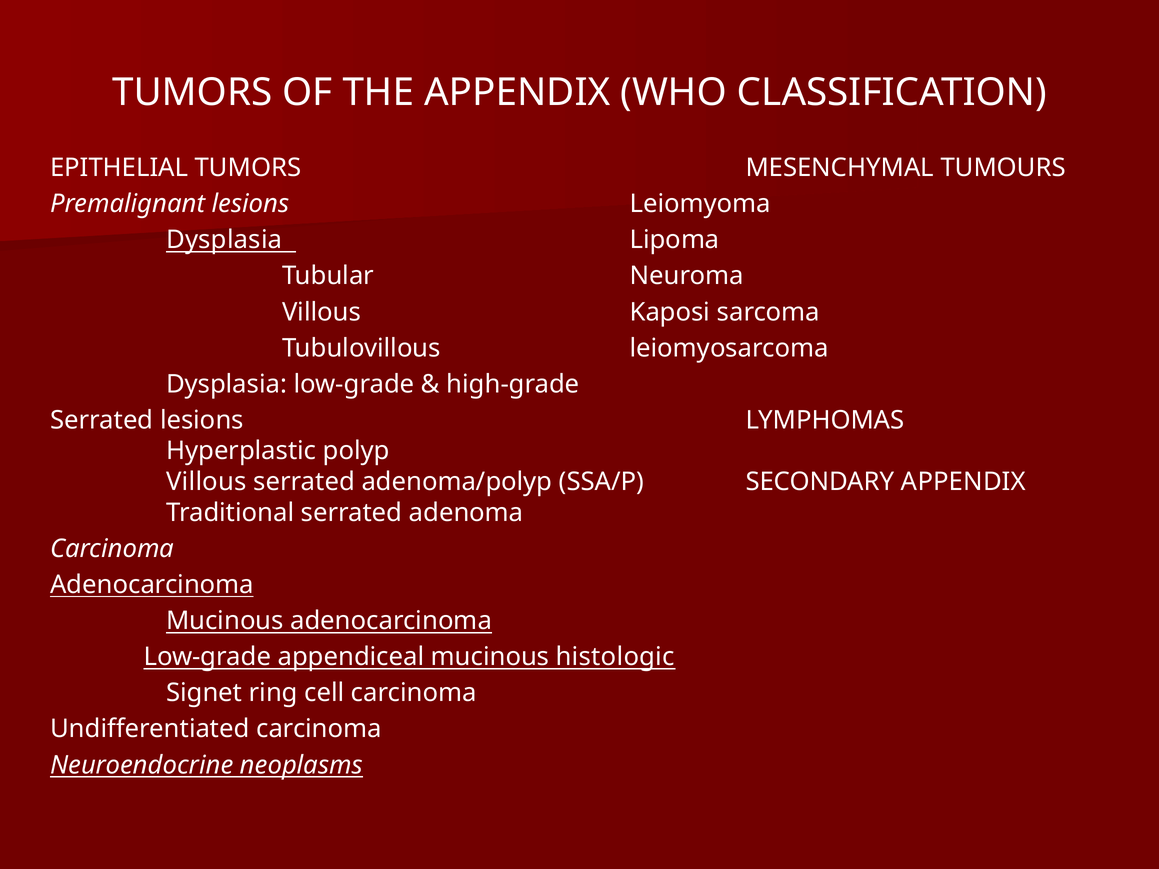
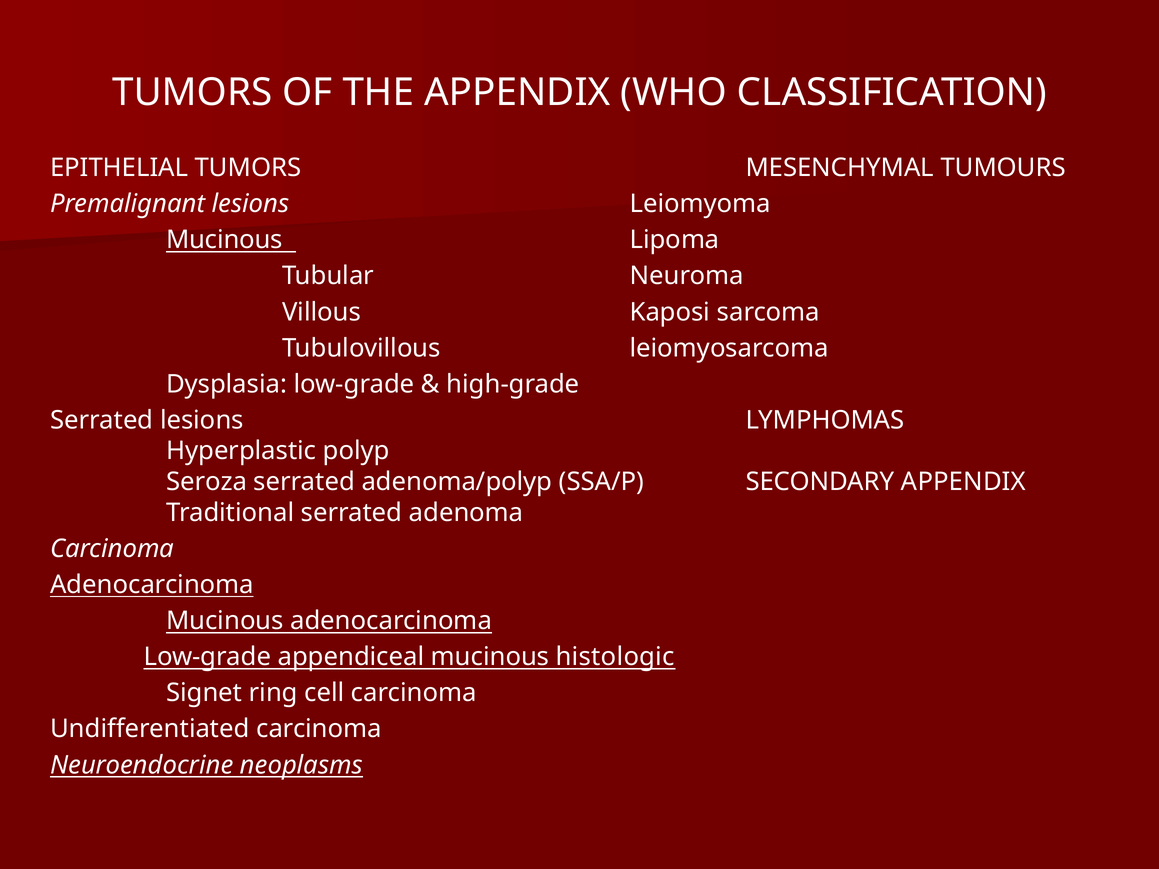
Dysplasia: Dysplasia -> Mucinous (224, 240)
Villous: Villous -> Seroza (207, 482)
